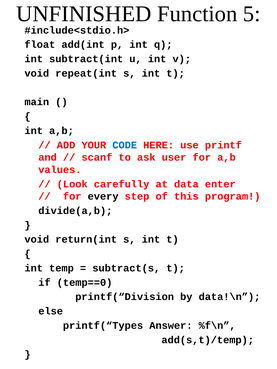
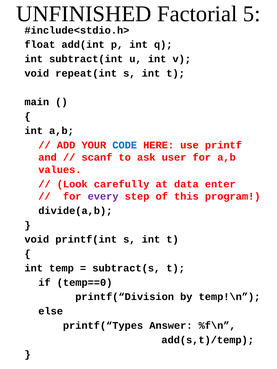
Function: Function -> Factorial (197, 14)
every colour: black -> purple (103, 197)
return(int: return(int -> printf(int (86, 240)
data!\n: data!\n -> temp!\n (230, 297)
